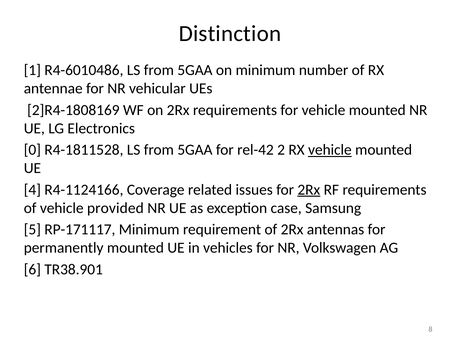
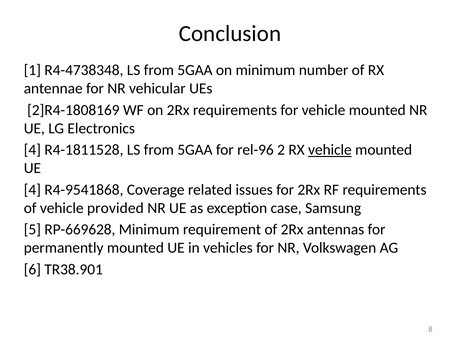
Distinction: Distinction -> Conclusion (230, 33)
R4-6010486: R4-6010486 -> R4-4738348 (84, 70)
0: 0 -> 4 (32, 150)
rel-42: rel-42 -> rel-96 (255, 150)
R4-1124166: R4-1124166 -> R4-9541868 (84, 190)
2Rx underline: present -> none (309, 190)
RP-171117: RP-171117 -> RP-669628 (80, 230)
